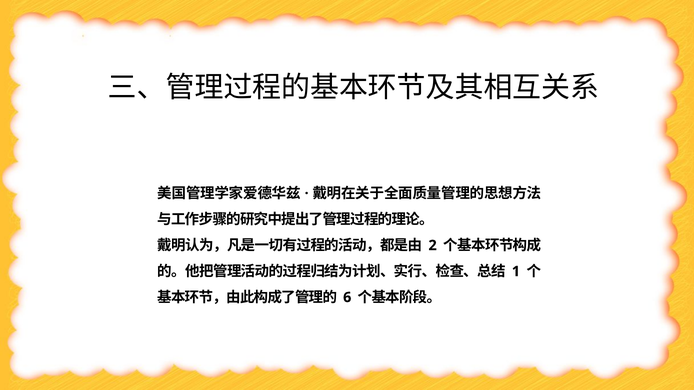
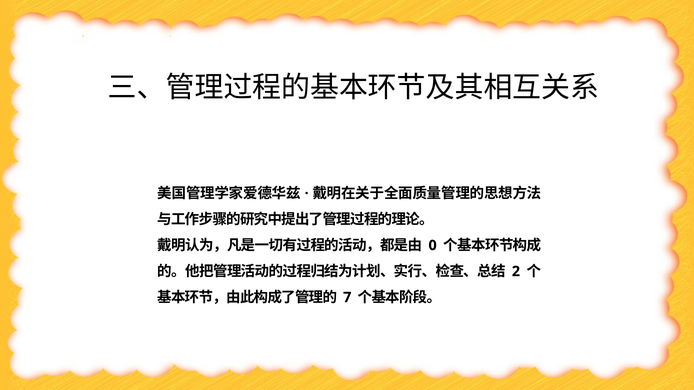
2: 2 -> 0 (433, 246)
1: 1 -> 2 (516, 272)
6: 6 -> 7 (347, 298)
